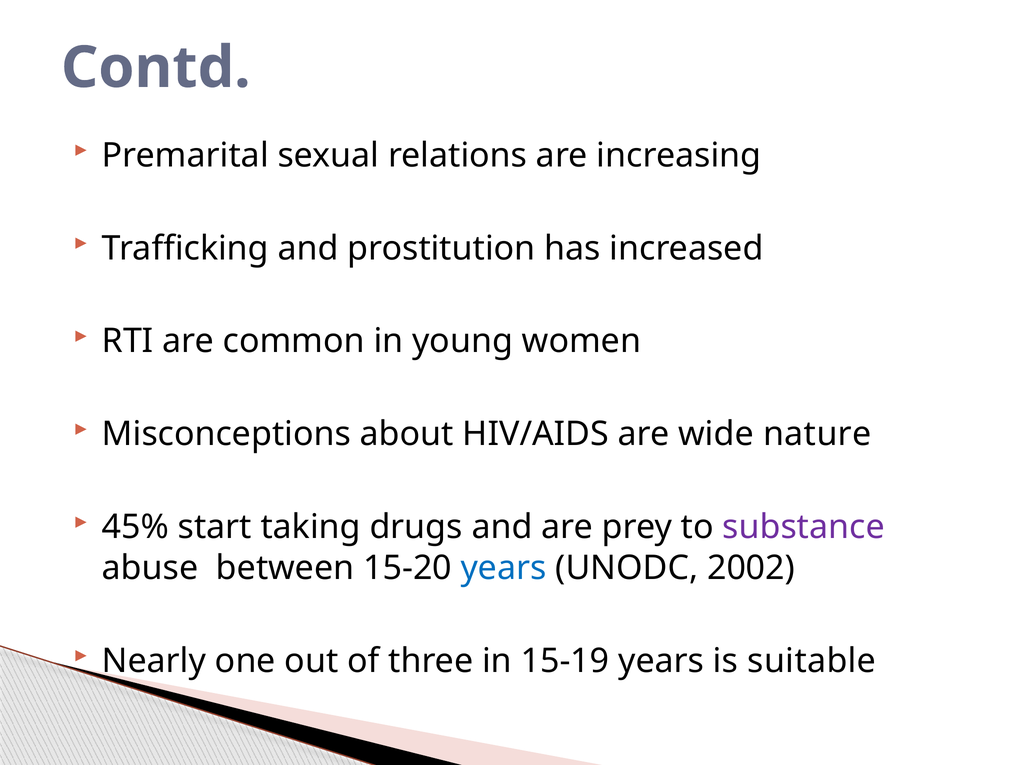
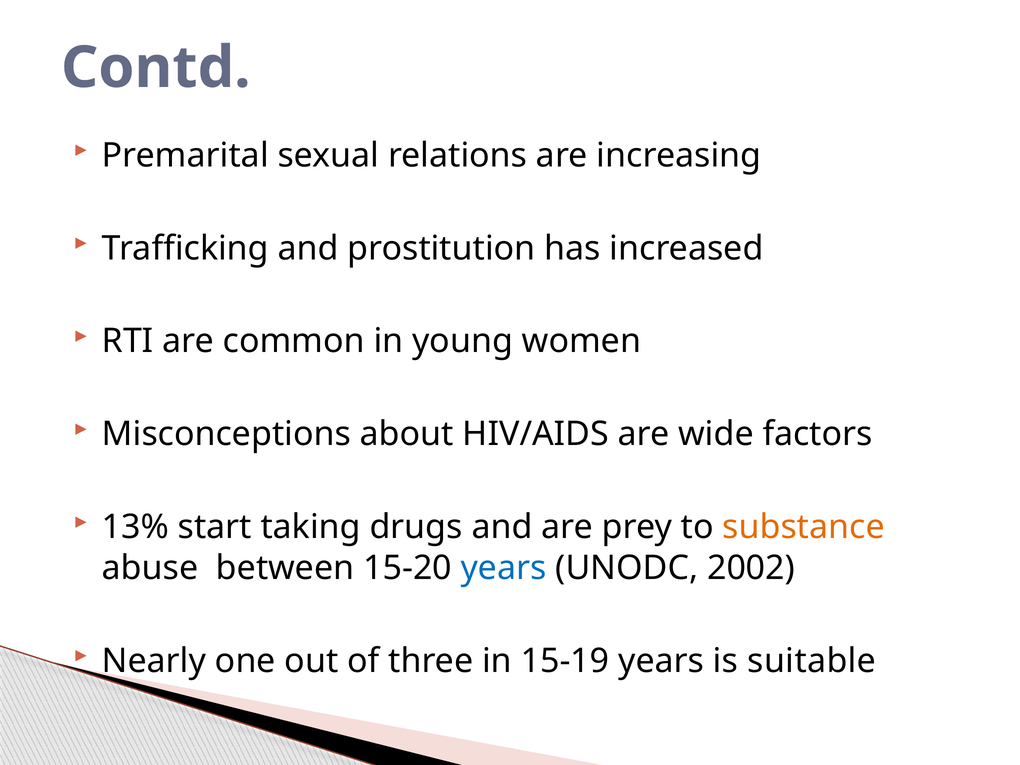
nature: nature -> factors (817, 434)
45%: 45% -> 13% (135, 527)
substance colour: purple -> orange (804, 527)
